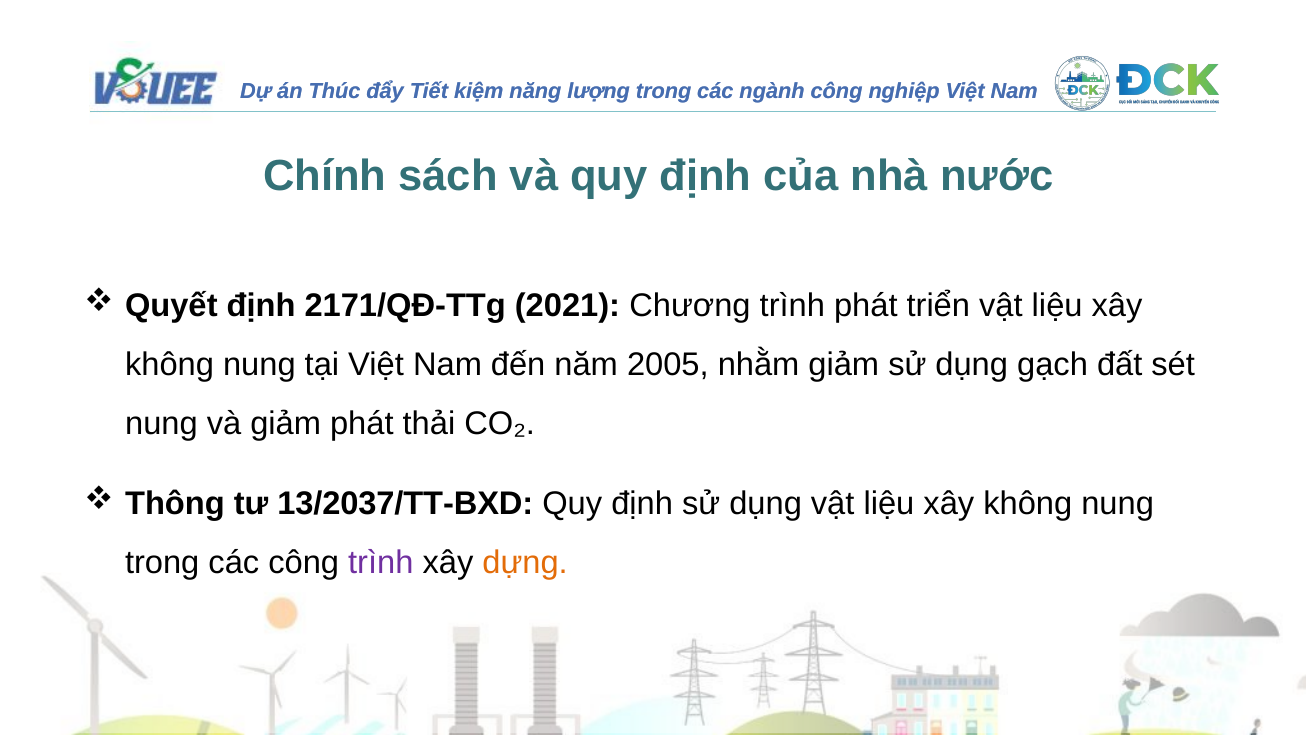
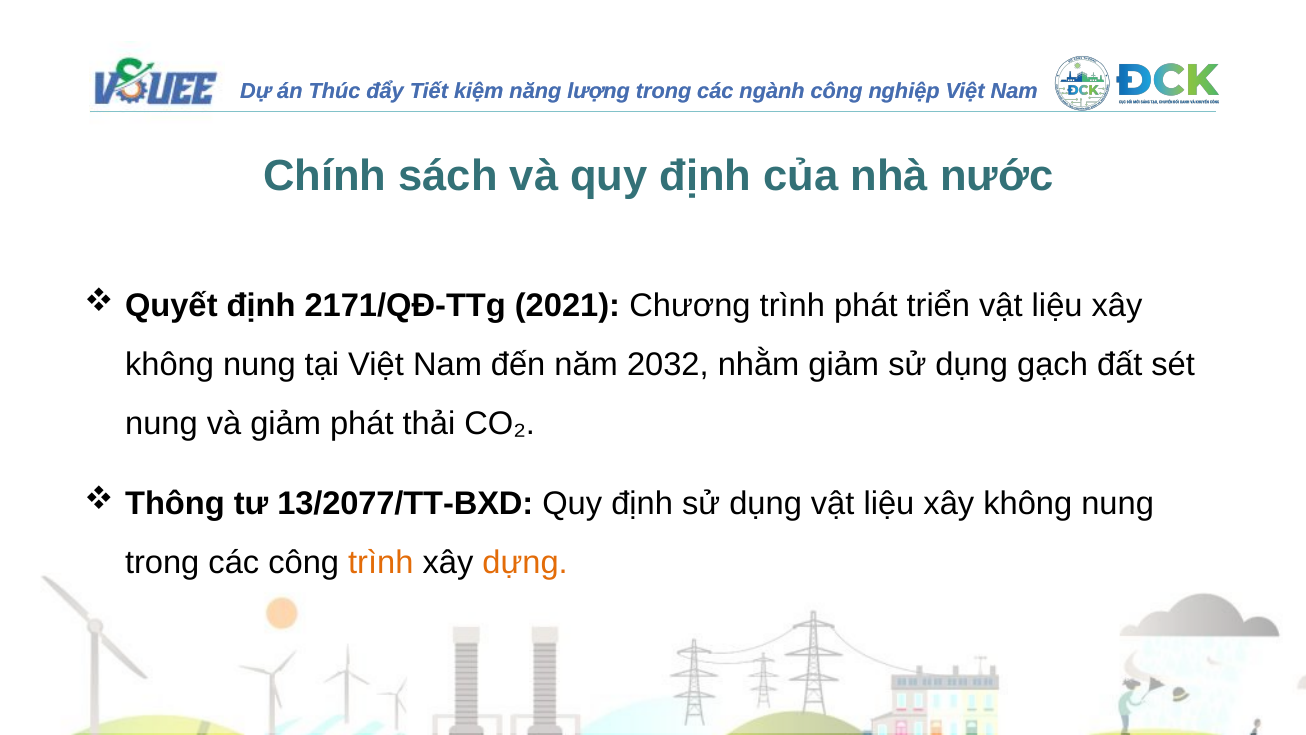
2005: 2005 -> 2032 (668, 364)
13/2037/TT-BXD: 13/2037/TT-BXD -> 13/2077/TT-BXD (405, 504)
trình colour: purple -> orange (381, 562)
